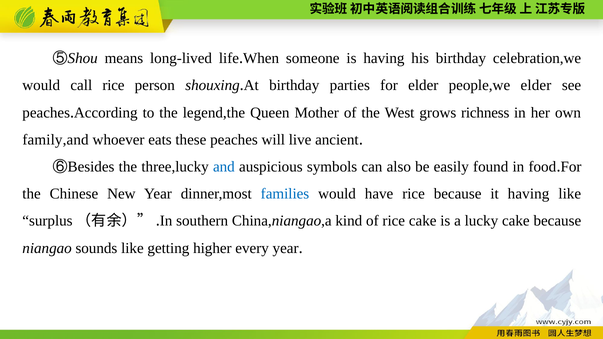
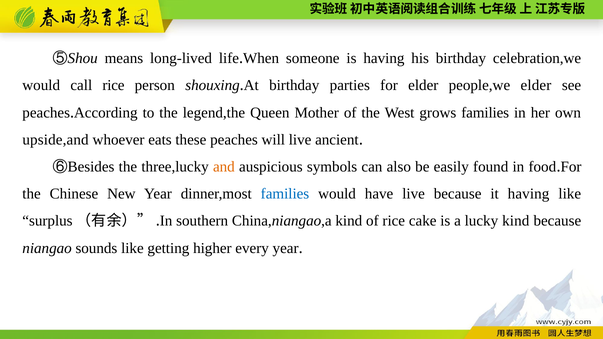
grows richness: richness -> families (485, 113)
family,and: family,and -> upside,and (56, 140)
and colour: blue -> orange (224, 167)
have rice: rice -> live (414, 194)
lucky cake: cake -> kind (516, 221)
